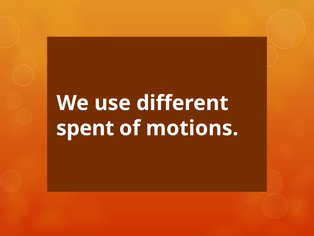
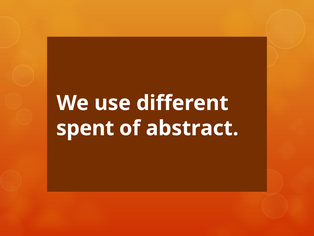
motions: motions -> abstract (192, 128)
